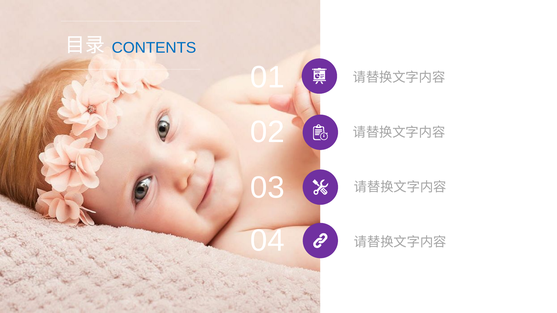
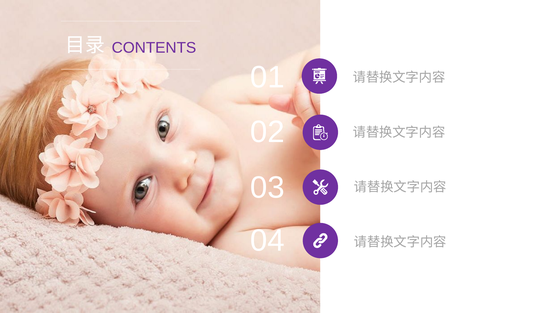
CONTENTS colour: blue -> purple (154, 48)
